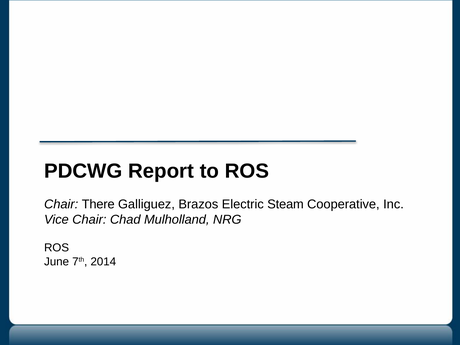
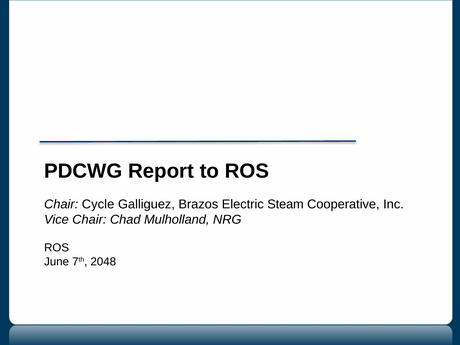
There: There -> Cycle (98, 204)
2014: 2014 -> 2048 (103, 262)
